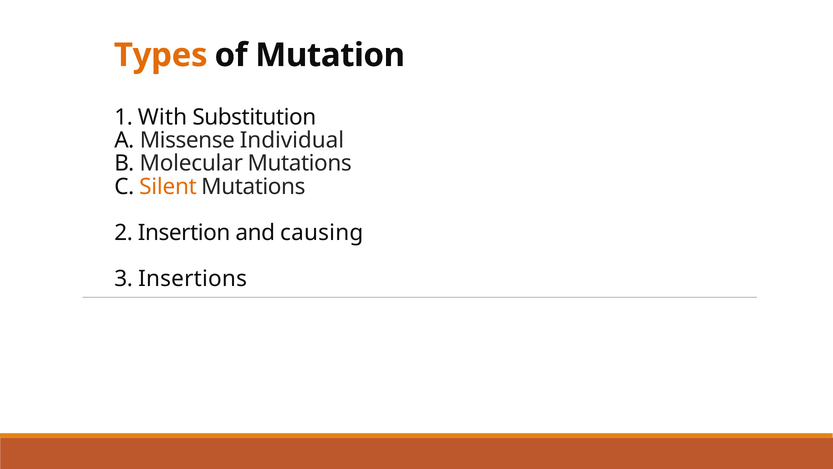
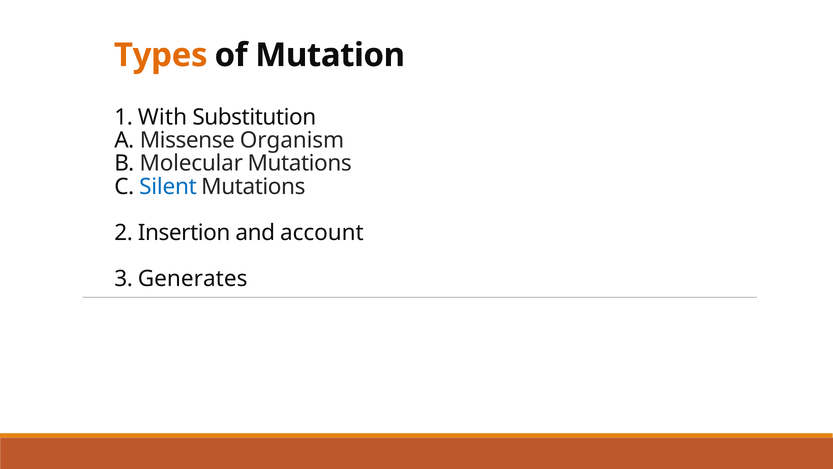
Individual: Individual -> Organism (292, 140)
Silent colour: orange -> blue (168, 186)
causing: causing -> account (322, 232)
Insertions: Insertions -> Generates (193, 278)
